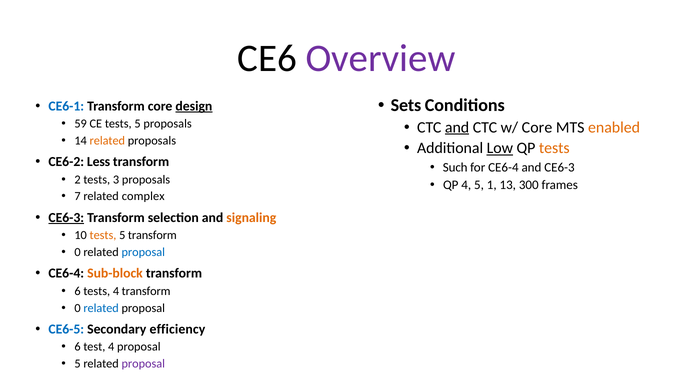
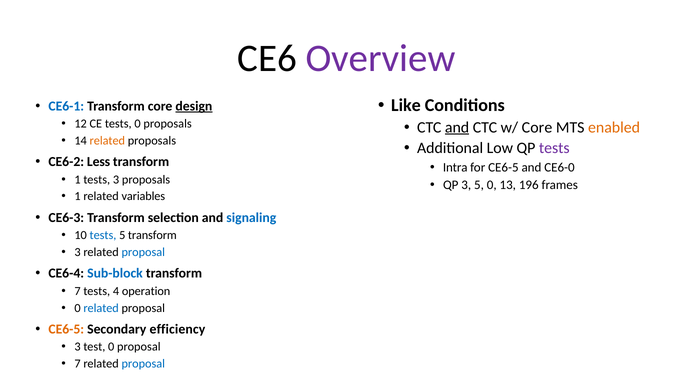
Sets: Sets -> Like (406, 105)
59: 59 -> 12 (81, 124)
CE tests 5: 5 -> 0 (138, 124)
Low underline: present -> none (500, 148)
tests colour: orange -> purple (554, 148)
Such: Such -> Intra (455, 167)
for CE6-4: CE6-4 -> CE6-5 (503, 167)
and CE6-3: CE6-3 -> CE6-0 (559, 167)
2: 2 -> 1 (77, 179)
QP 4: 4 -> 3 (466, 185)
5 1: 1 -> 0 (492, 185)
300: 300 -> 196 (529, 185)
7: 7 -> 1 (77, 196)
complex: complex -> variables (143, 196)
CE6-3 underline: present -> none (66, 218)
signaling colour: orange -> blue (251, 218)
tests colour: orange -> blue (103, 235)
0: 0 -> 3 (77, 252)
Sub-block colour: orange -> blue (115, 273)
6: 6 -> 7 (77, 291)
4 transform: transform -> operation (146, 291)
CE6-5 colour: blue -> orange (66, 329)
6: 6 -> 3 (77, 347)
test 4: 4 -> 0 (111, 347)
5: 5 -> 7 (77, 364)
proposal colour: purple -> blue (143, 364)
